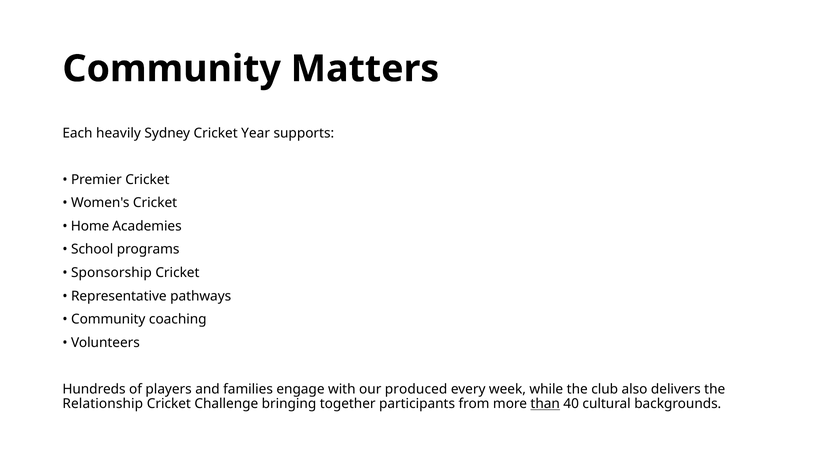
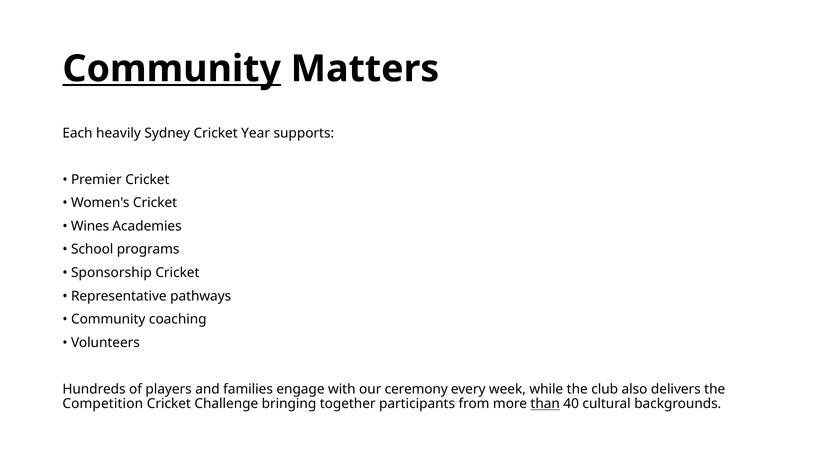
Community underline: none -> present (172, 69)
Home: Home -> Wines (90, 226)
produced: produced -> ceremony (416, 389)
Relationship: Relationship -> Competition (103, 404)
